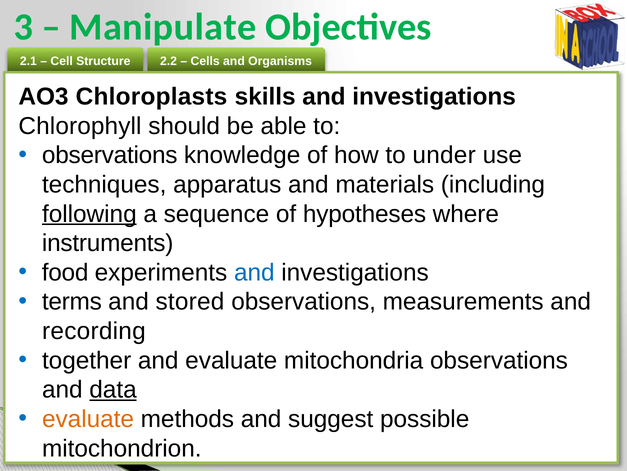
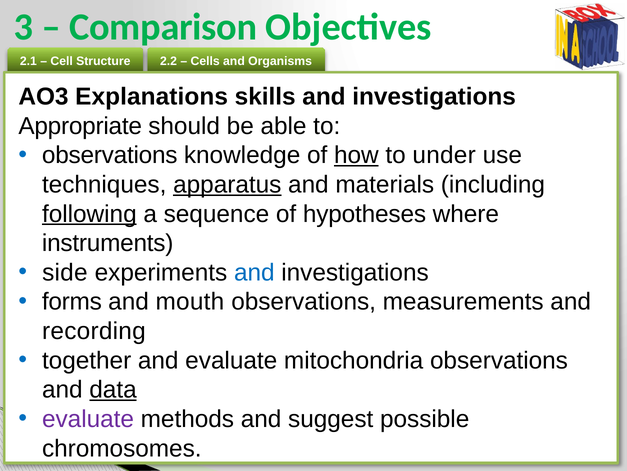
Manipulate: Manipulate -> Comparison (163, 27)
Chloroplasts: Chloroplasts -> Explanations (152, 97)
Chlorophyll: Chlorophyll -> Appropriate (80, 126)
how underline: none -> present (356, 155)
apparatus underline: none -> present (227, 184)
food: food -> side (65, 272)
terms: terms -> forms (72, 301)
stored: stored -> mouth (190, 301)
evaluate colour: orange -> purple (88, 419)
mitochondrion: mitochondrion -> chromosomes (122, 448)
